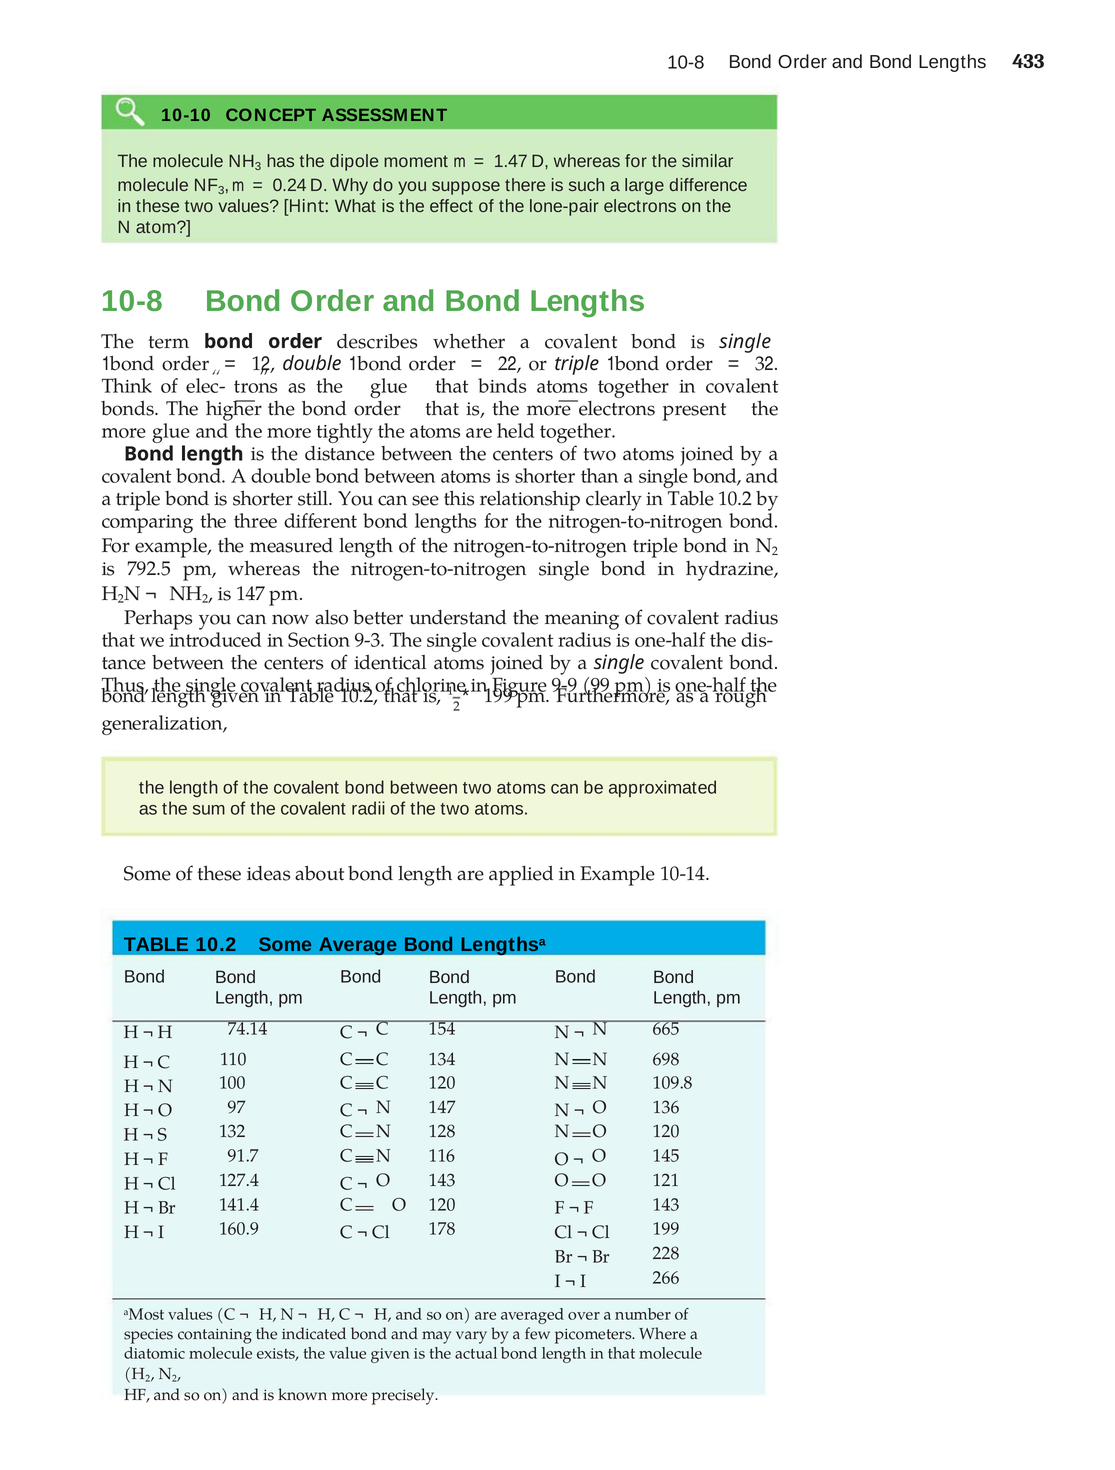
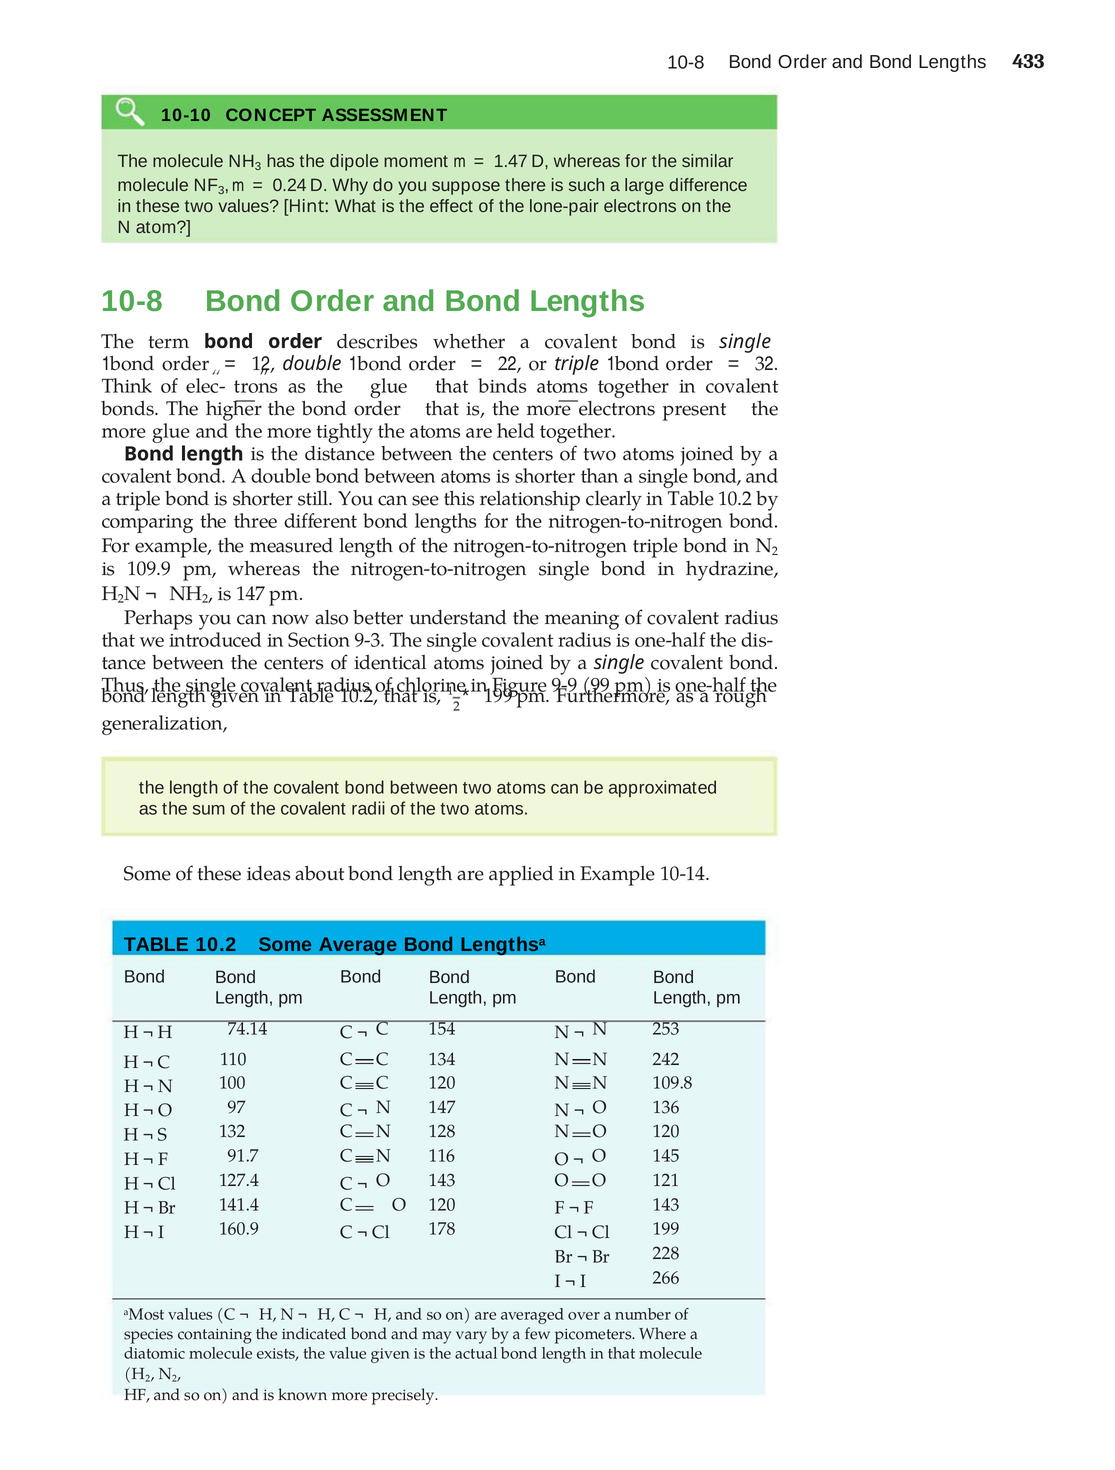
792.5: 792.5 -> 109.9 (149, 569)
665: 665 -> 253 (666, 1029)
698: 698 -> 242 (666, 1059)
